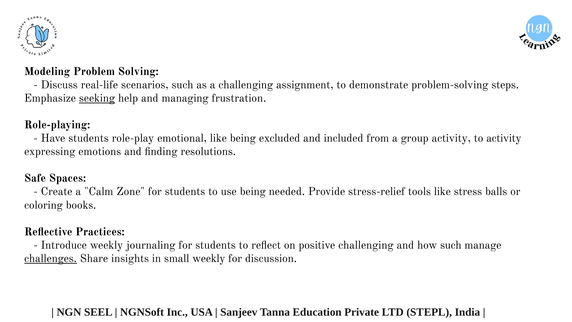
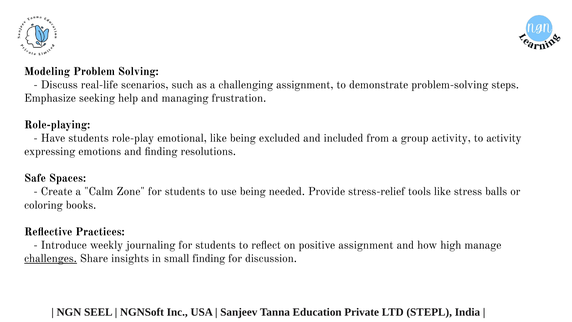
seeking underline: present -> none (97, 98)
positive challenging: challenging -> assignment (366, 245)
how such: such -> high (451, 245)
small weekly: weekly -> finding (209, 258)
